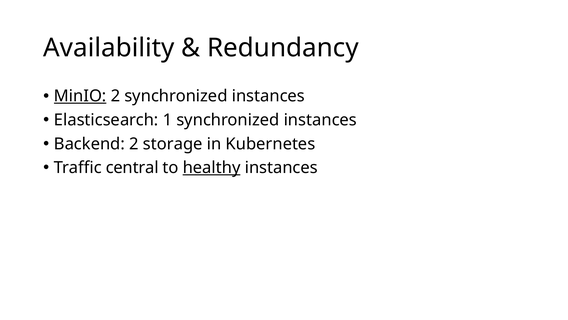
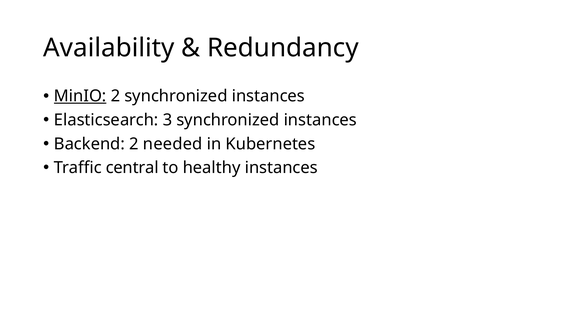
1: 1 -> 3 (167, 120)
storage: storage -> needed (173, 144)
healthy underline: present -> none (212, 167)
